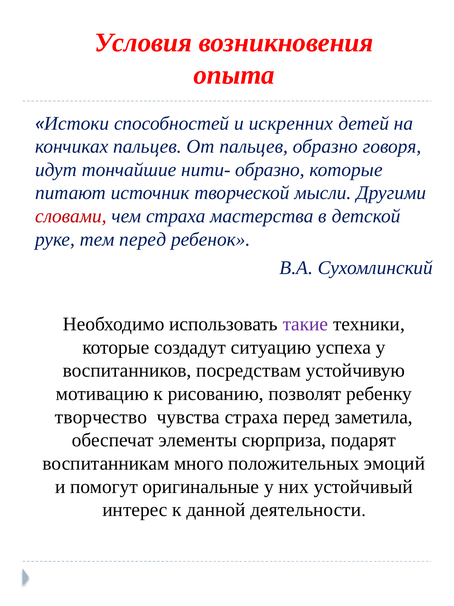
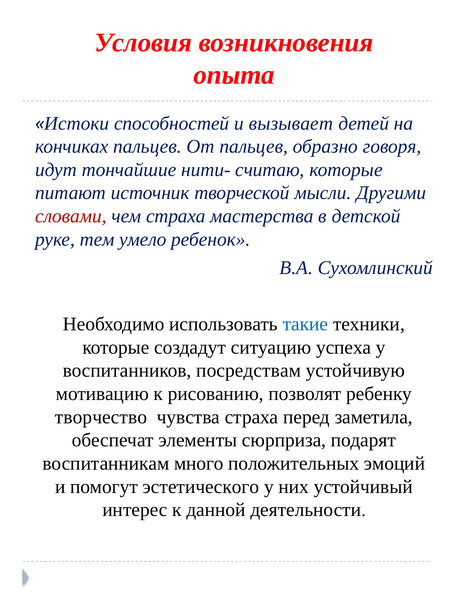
искренних: искренних -> вызывает (291, 123)
нити- образно: образно -> считаю (270, 170)
тем перед: перед -> умело (143, 239)
такие colour: purple -> blue (305, 324)
оригинальные: оригинальные -> эстетического (201, 486)
